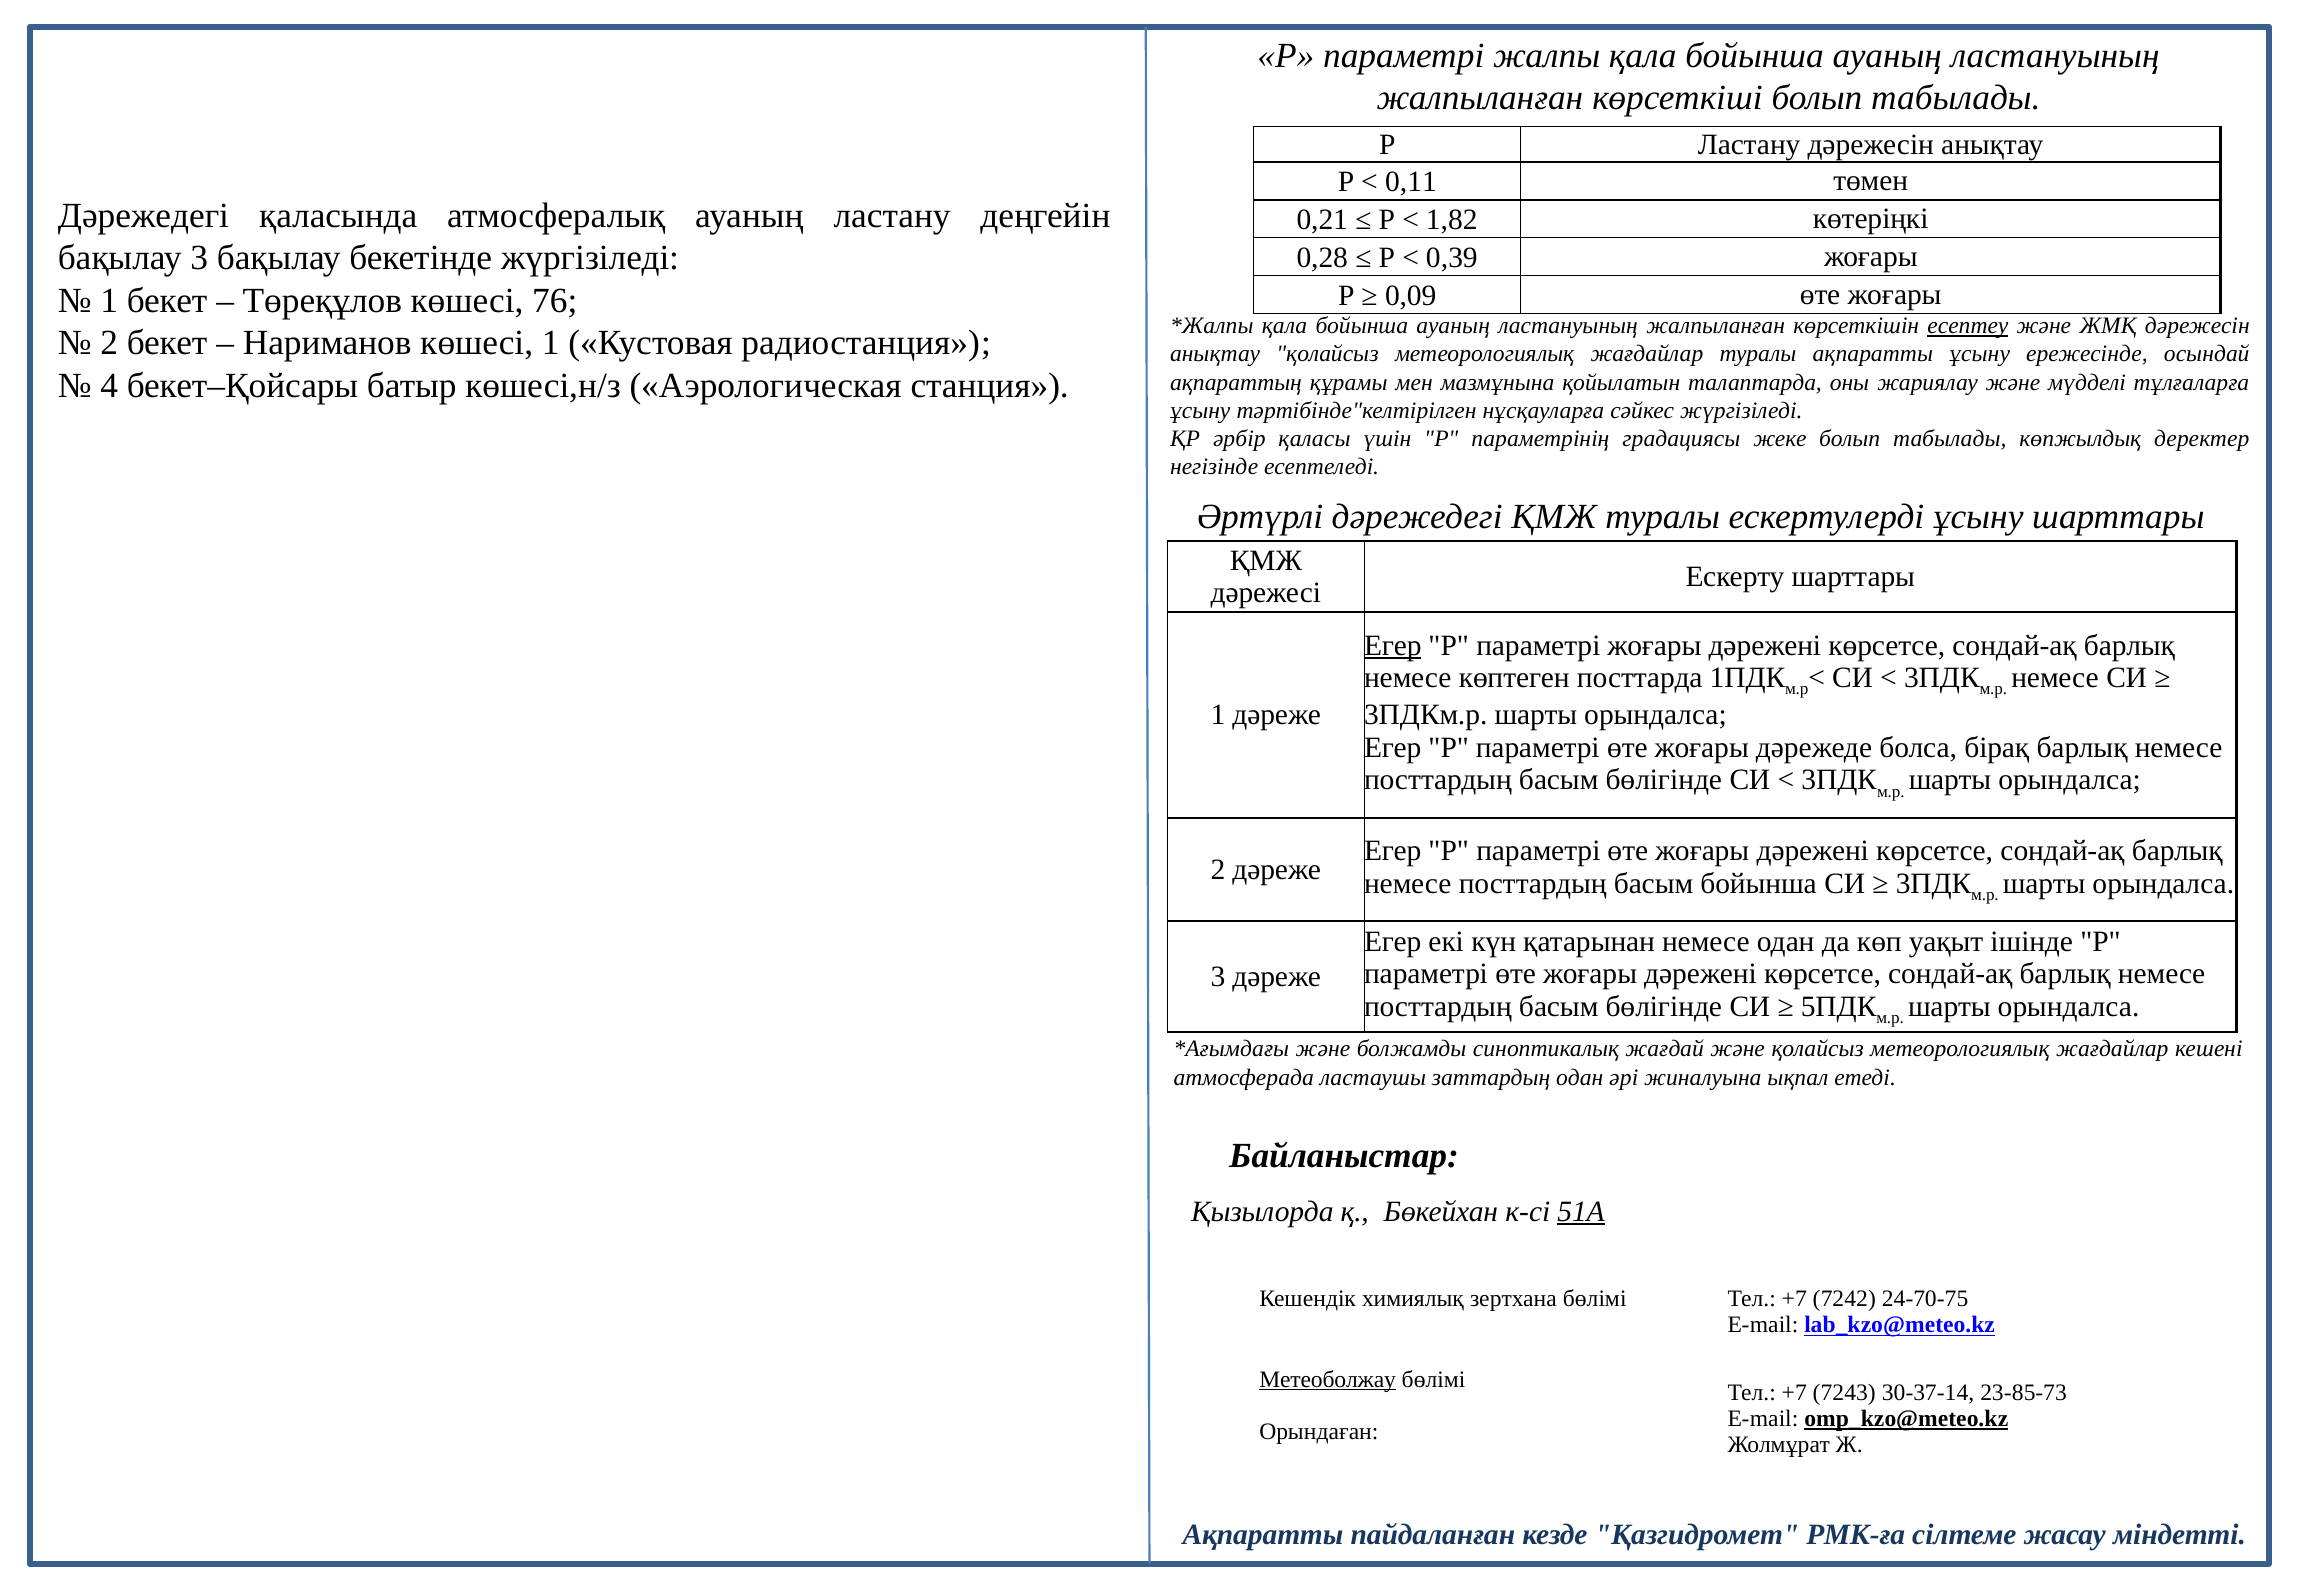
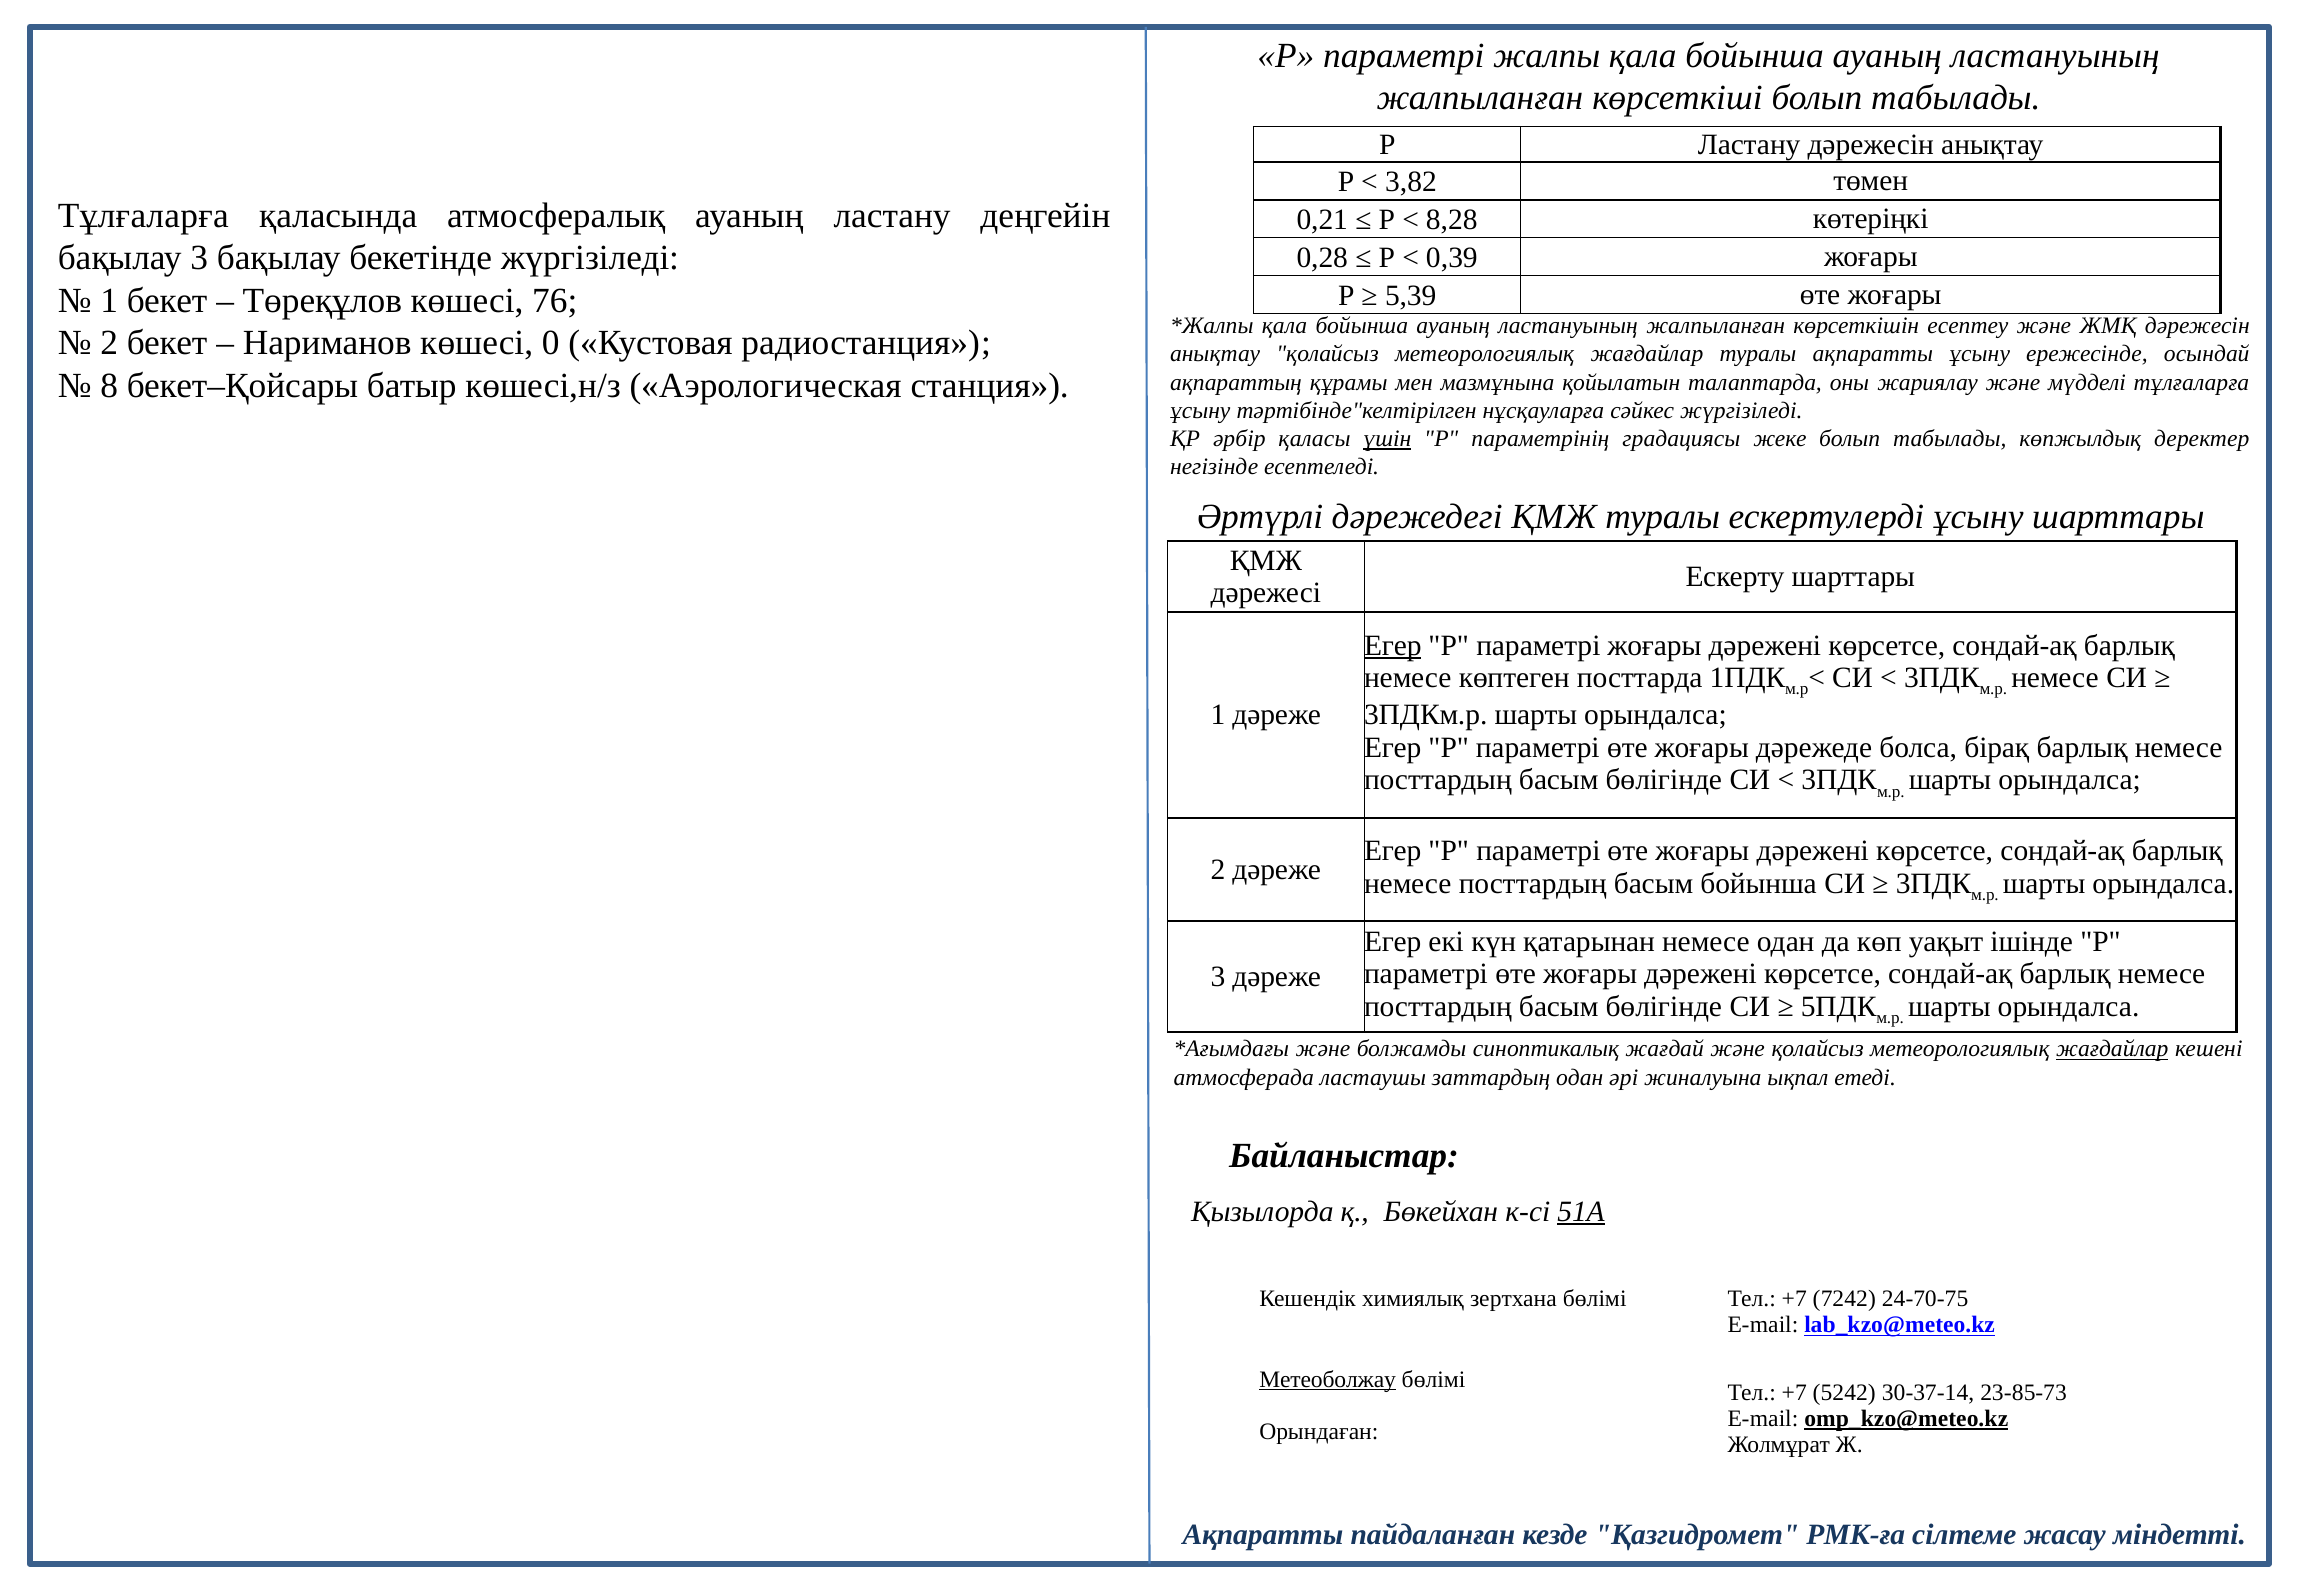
0,11: 0,11 -> 3,82 (1411, 182)
Дәрежедегі: Дәрежедегі -> Тұлғаларға (143, 216)
1,82: 1,82 -> 8,28 (1452, 220)
0,09: 0,09 -> 5,39 (1411, 296)
есептеу underline: present -> none (1968, 326)
көшесі 1: 1 -> 0 (551, 343)
4: 4 -> 8 (109, 386)
үшін underline: none -> present (1387, 439)
жағдайлар underline: none -> present (2112, 1050)
7243: 7243 -> 5242 (1844, 1393)
